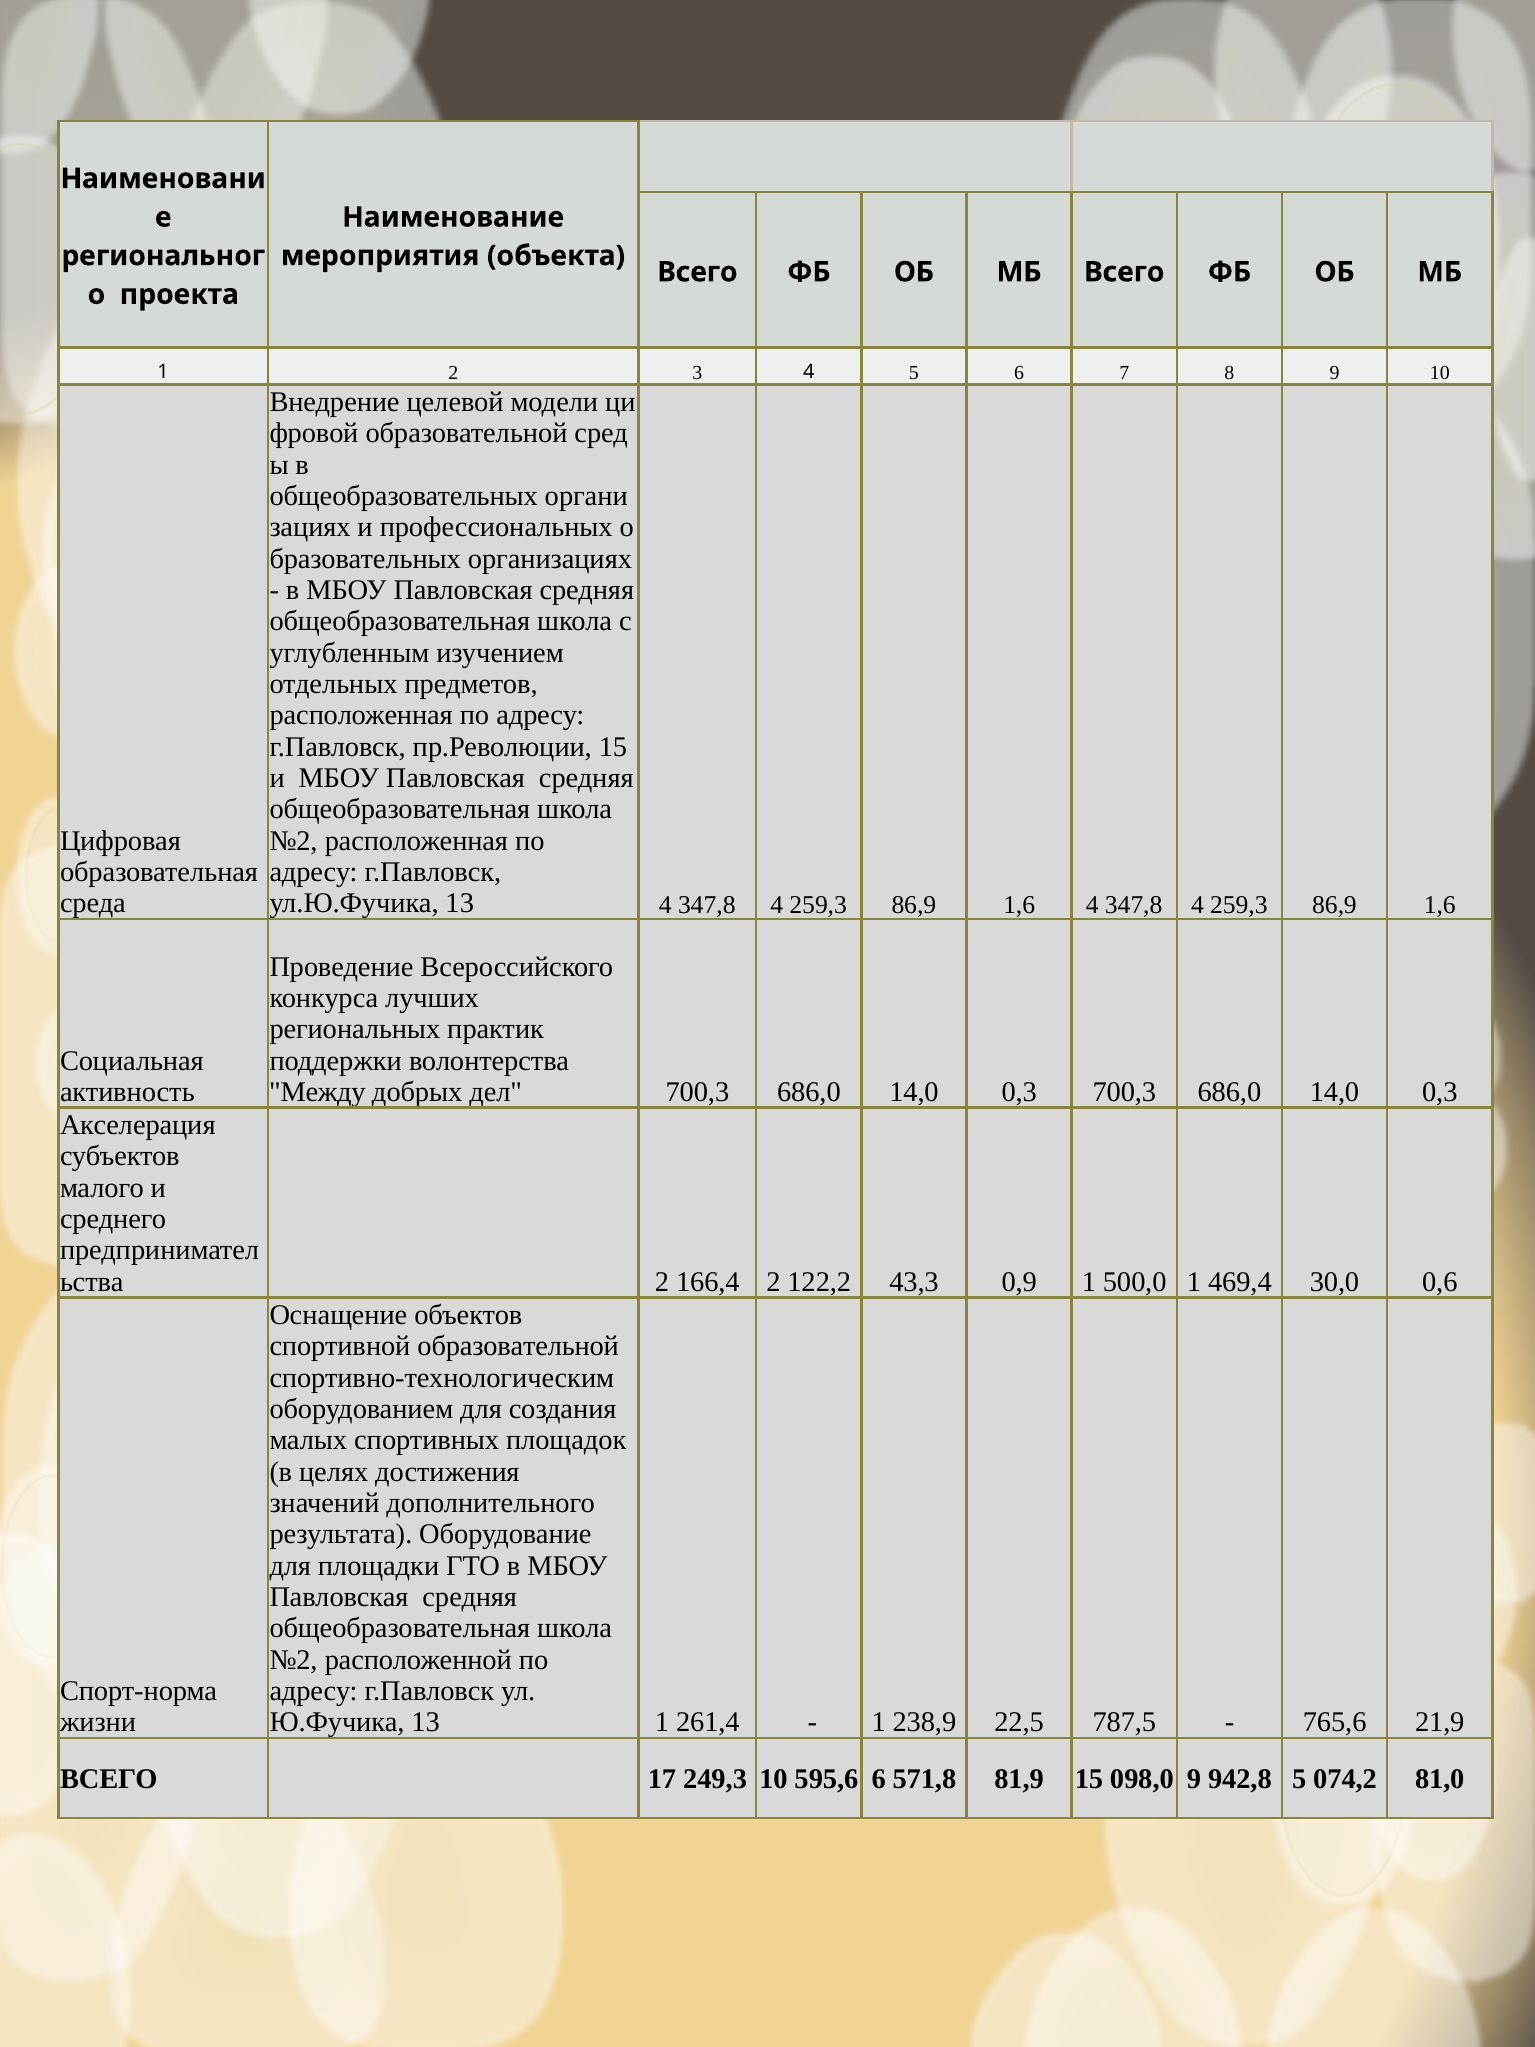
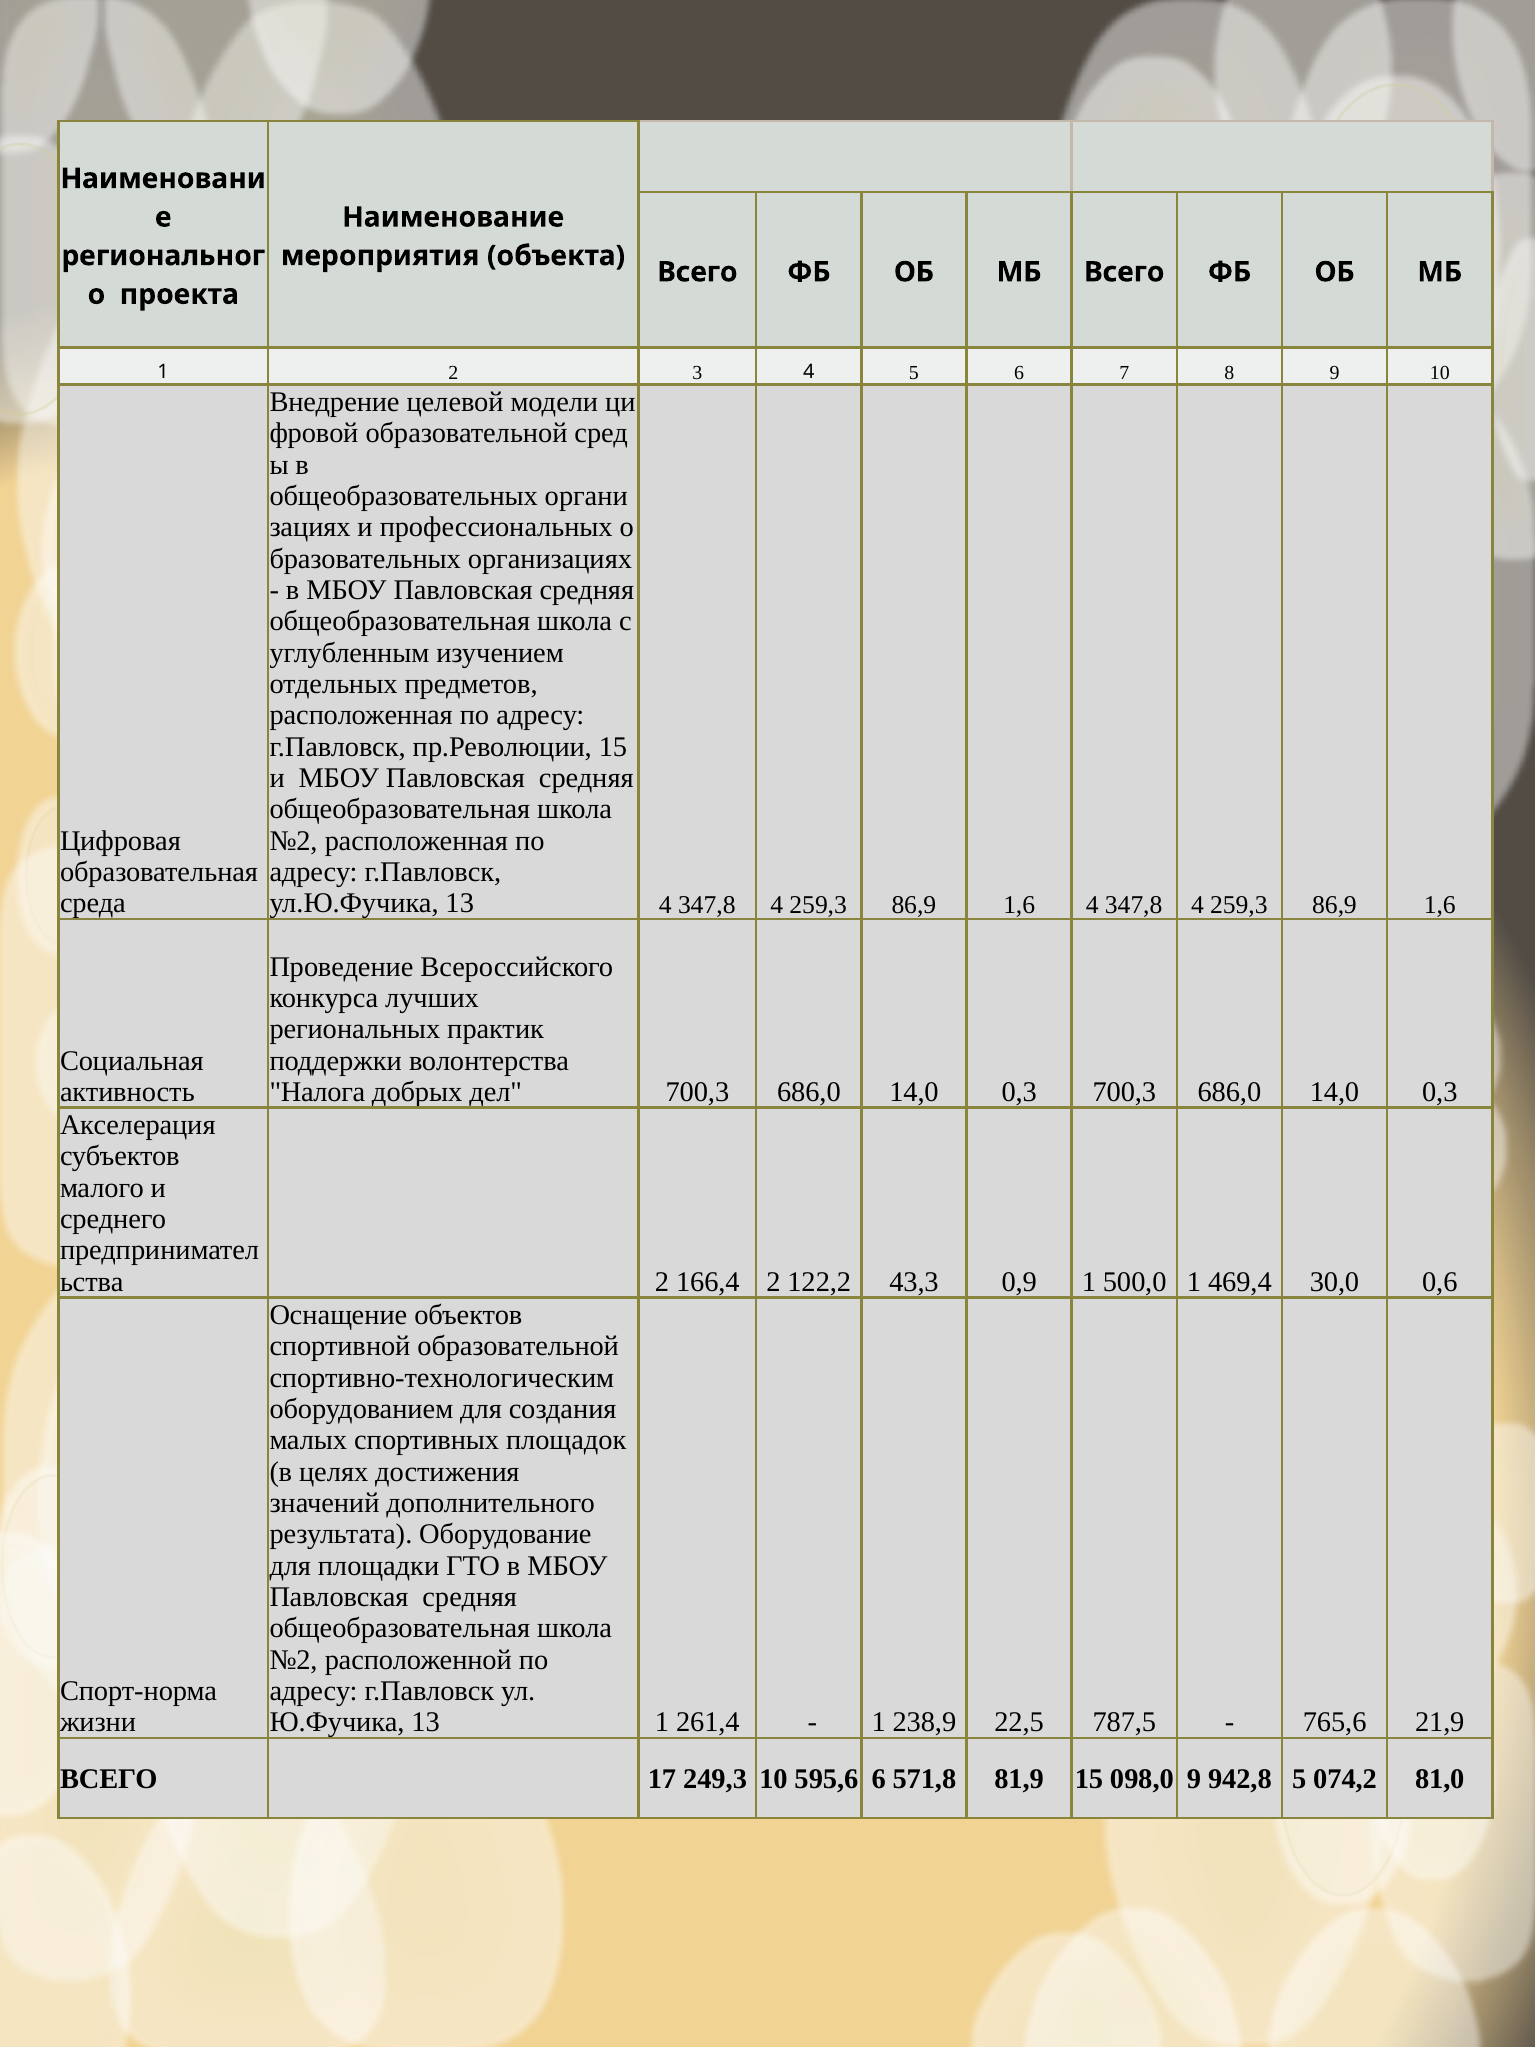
Между: Между -> Налога (317, 1092)
